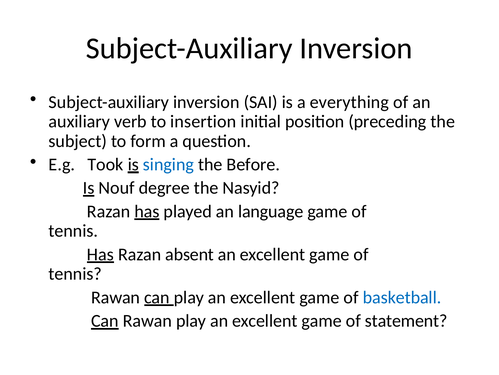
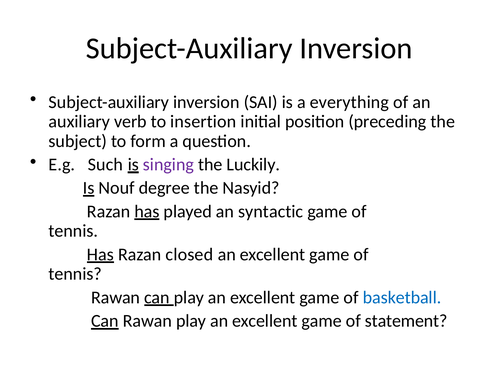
Took: Took -> Such (105, 164)
singing colour: blue -> purple (168, 164)
Before: Before -> Luckily (253, 164)
language: language -> syntactic (271, 211)
absent: absent -> closed (189, 254)
